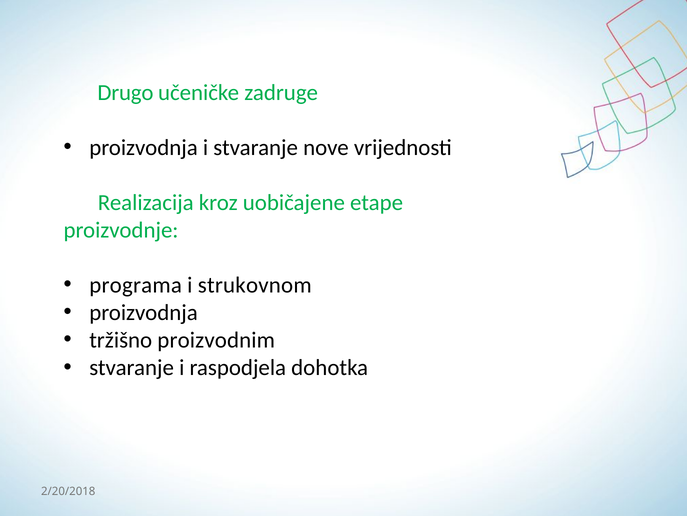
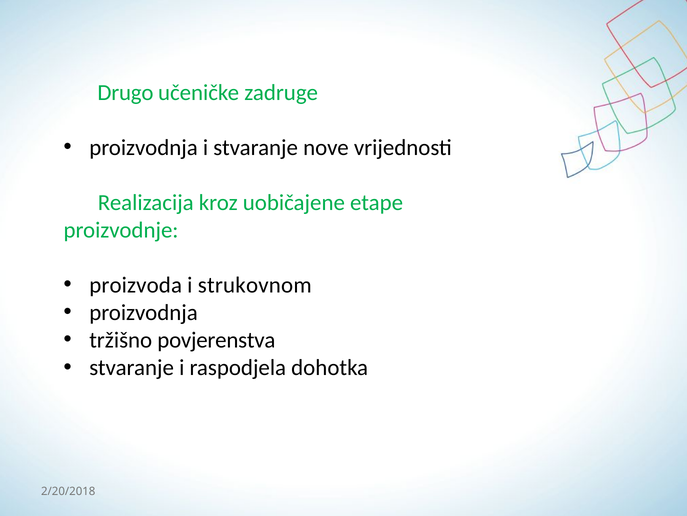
programa: programa -> proizvoda (136, 285)
proizvodnim: proizvodnim -> povjerenstva (216, 340)
